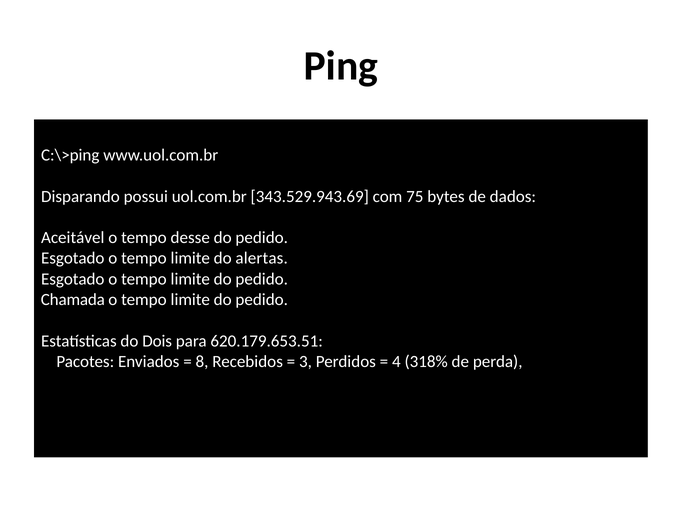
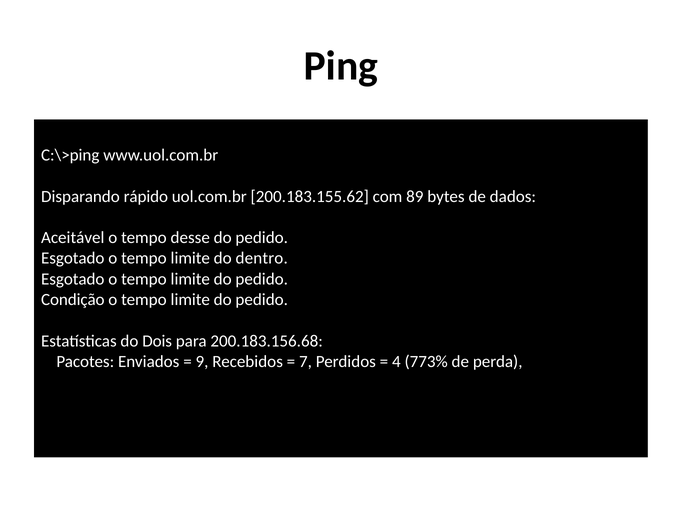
possui: possui -> rápido (146, 196)
343.529.943.69: 343.529.943.69 -> 200.183.155.62 (310, 196)
75: 75 -> 89 (415, 196)
alertas: alertas -> dentro (262, 258)
Chamada: Chamada -> Condição (73, 299)
620.179.653.51: 620.179.653.51 -> 200.183.156.68 (267, 341)
8: 8 -> 9 (202, 361)
3: 3 -> 7 (306, 361)
318%: 318% -> 773% (426, 361)
